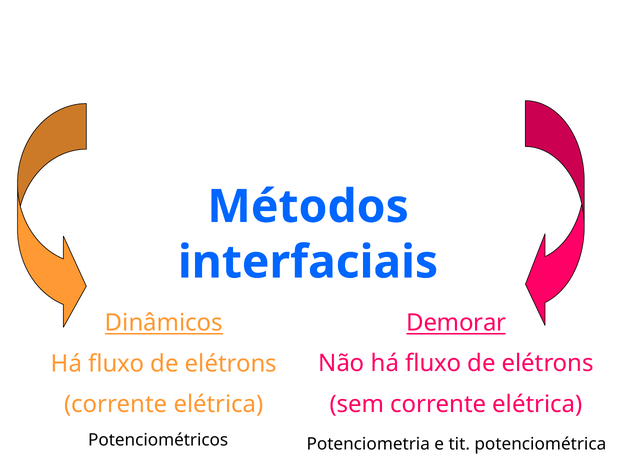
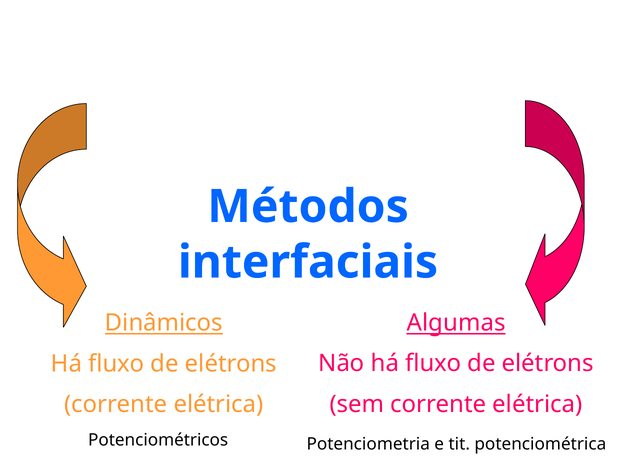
Demorar: Demorar -> Algumas (456, 323)
